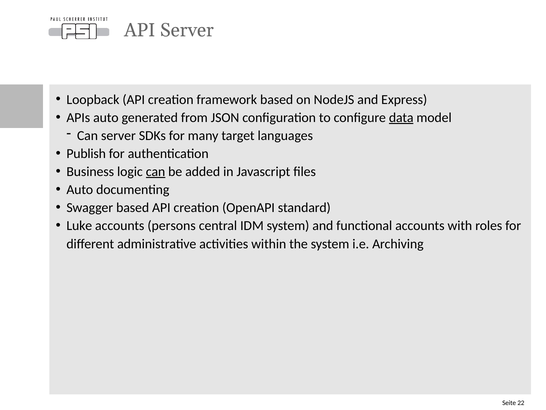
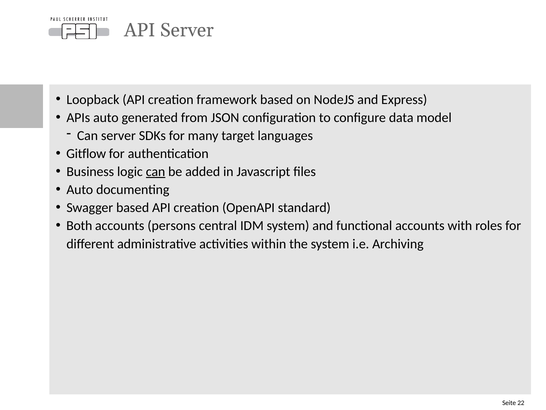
data underline: present -> none (401, 117)
Publish: Publish -> Gitflow (86, 153)
Luke: Luke -> Both (79, 226)
